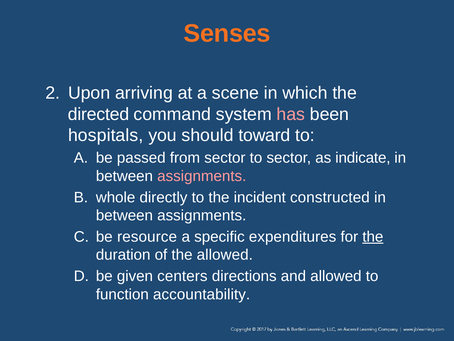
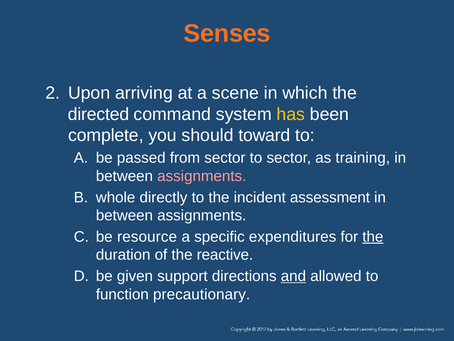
has colour: pink -> yellow (291, 114)
hospitals: hospitals -> complete (106, 135)
indicate: indicate -> training (363, 158)
constructed: constructed -> assessment (330, 197)
the allowed: allowed -> reactive (225, 255)
centers: centers -> support (182, 276)
and underline: none -> present (293, 276)
accountability: accountability -> precautionary (202, 294)
